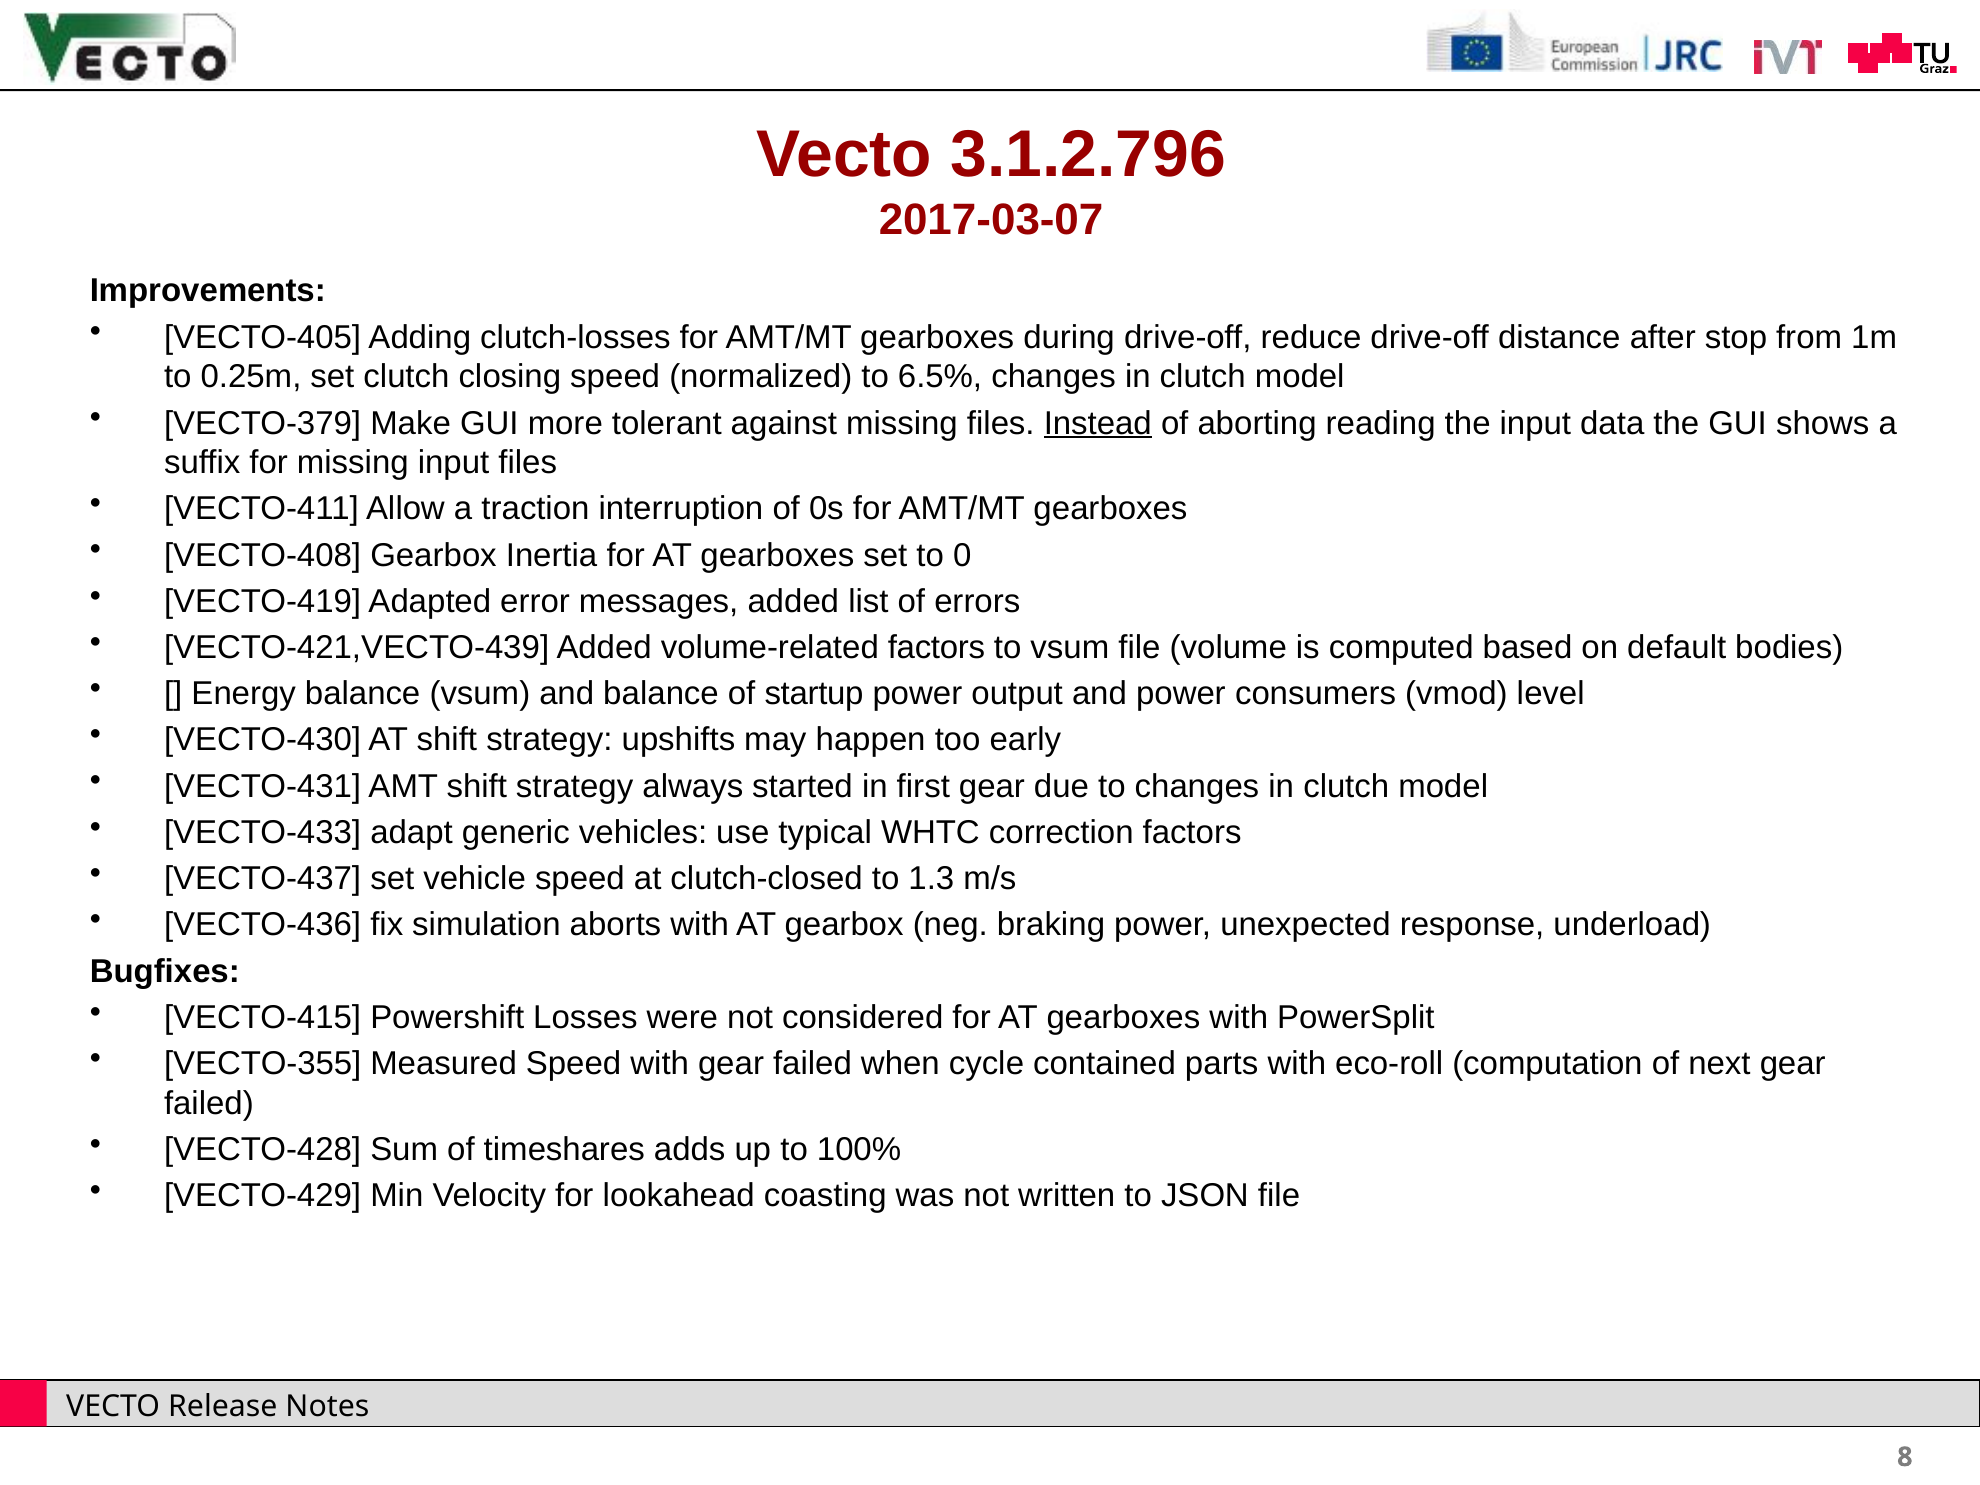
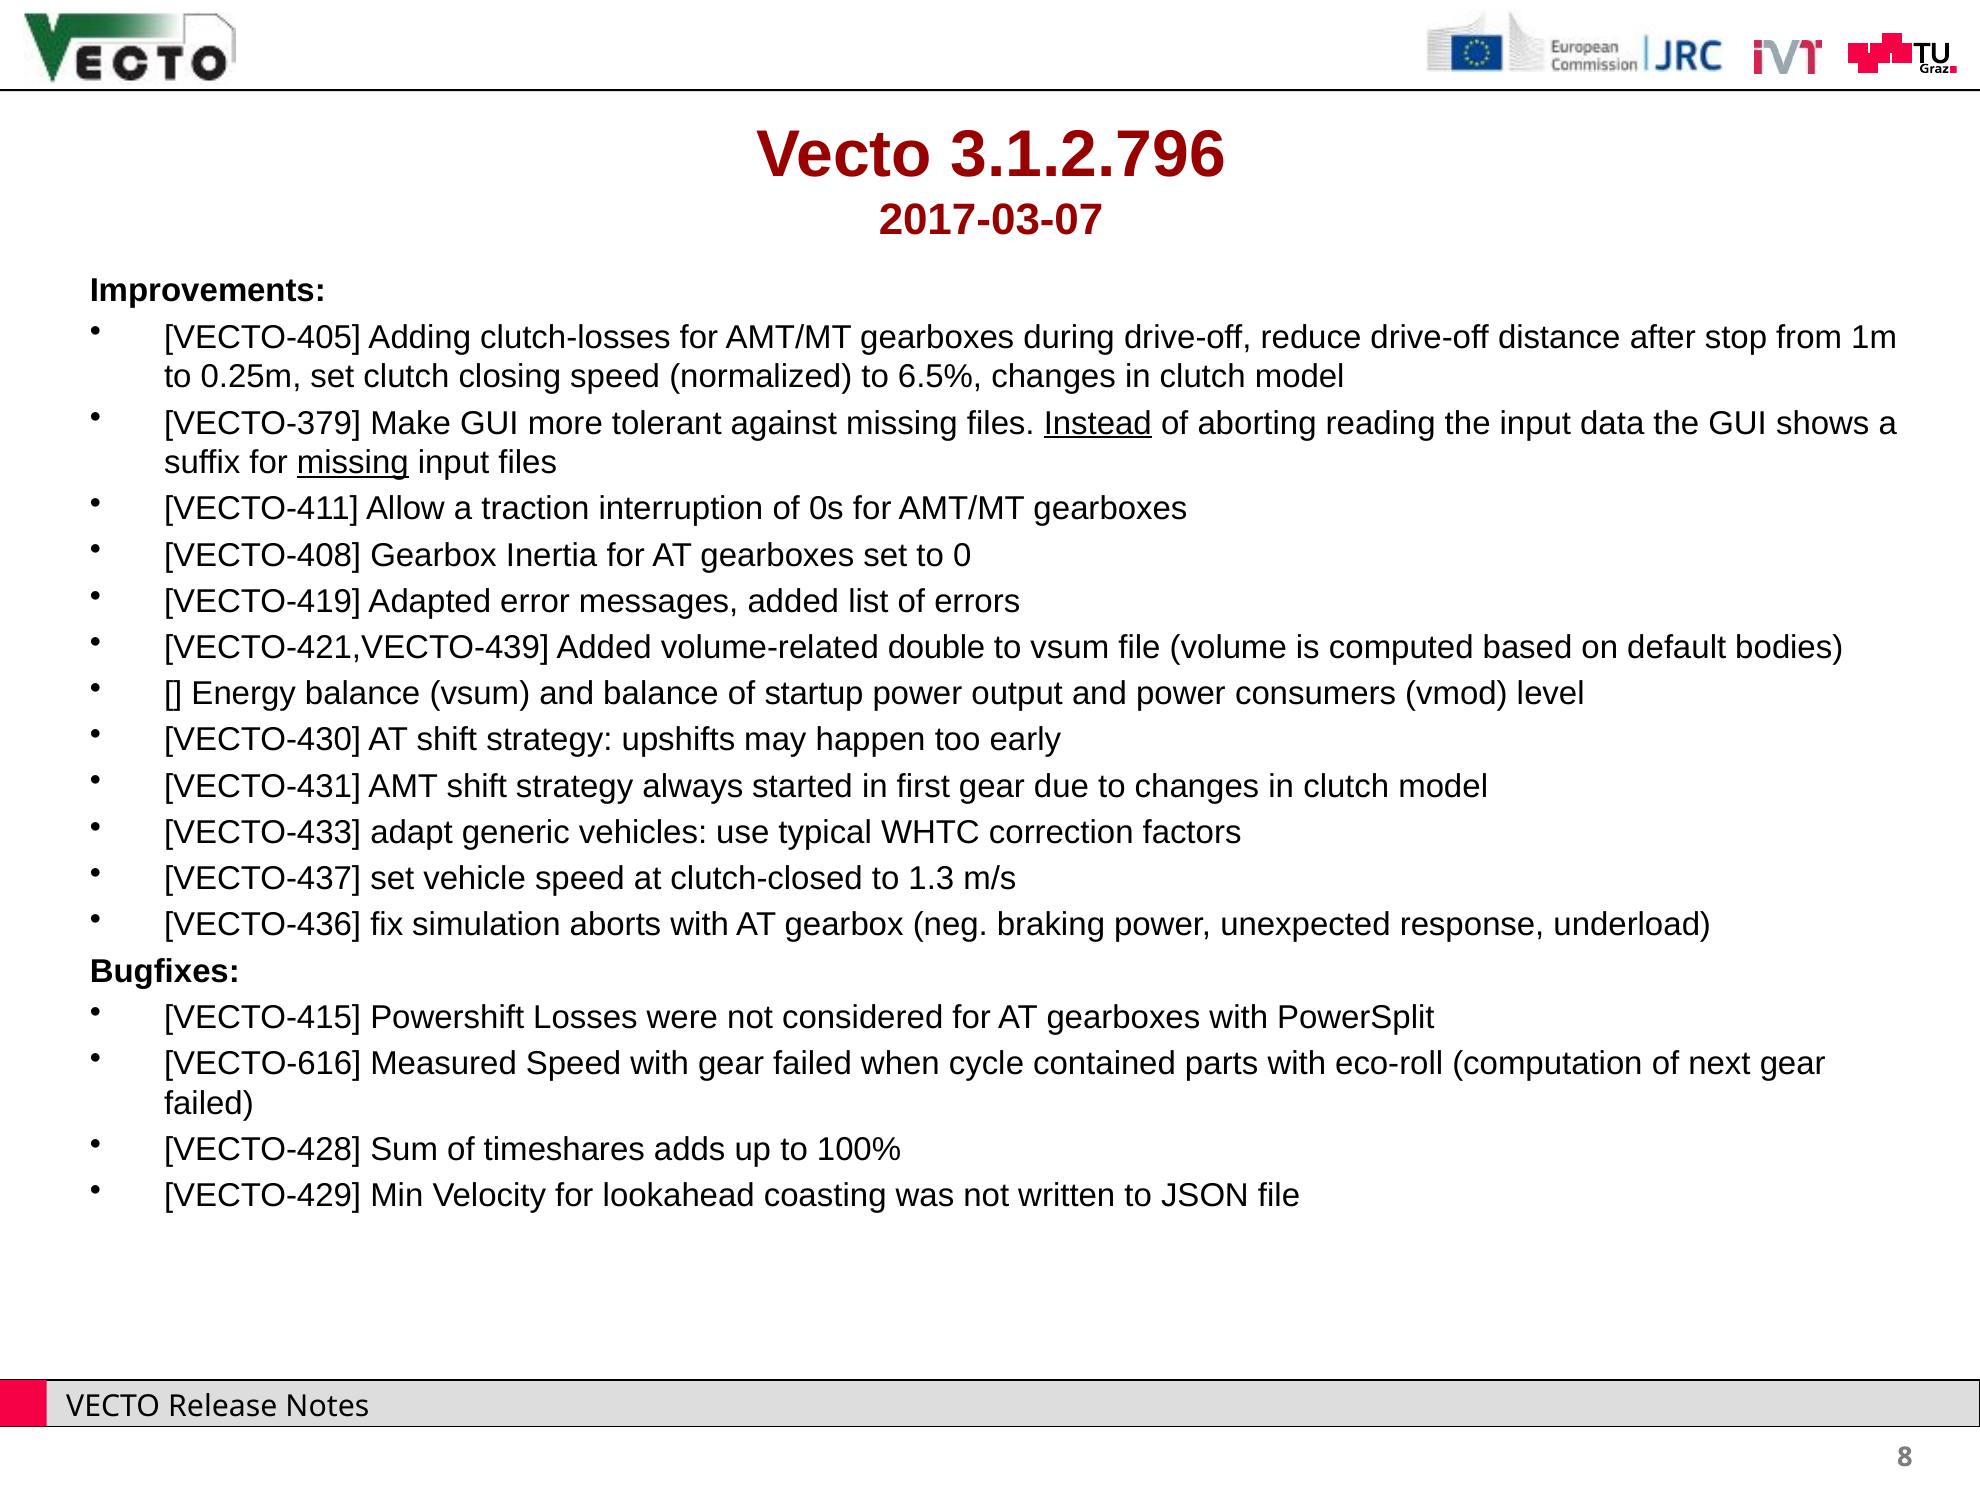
missing underline: none -> present (353, 463)
volume-related factors: factors -> double (936, 648)
VECTO-355: VECTO-355 -> VECTO-616 (263, 1064)
